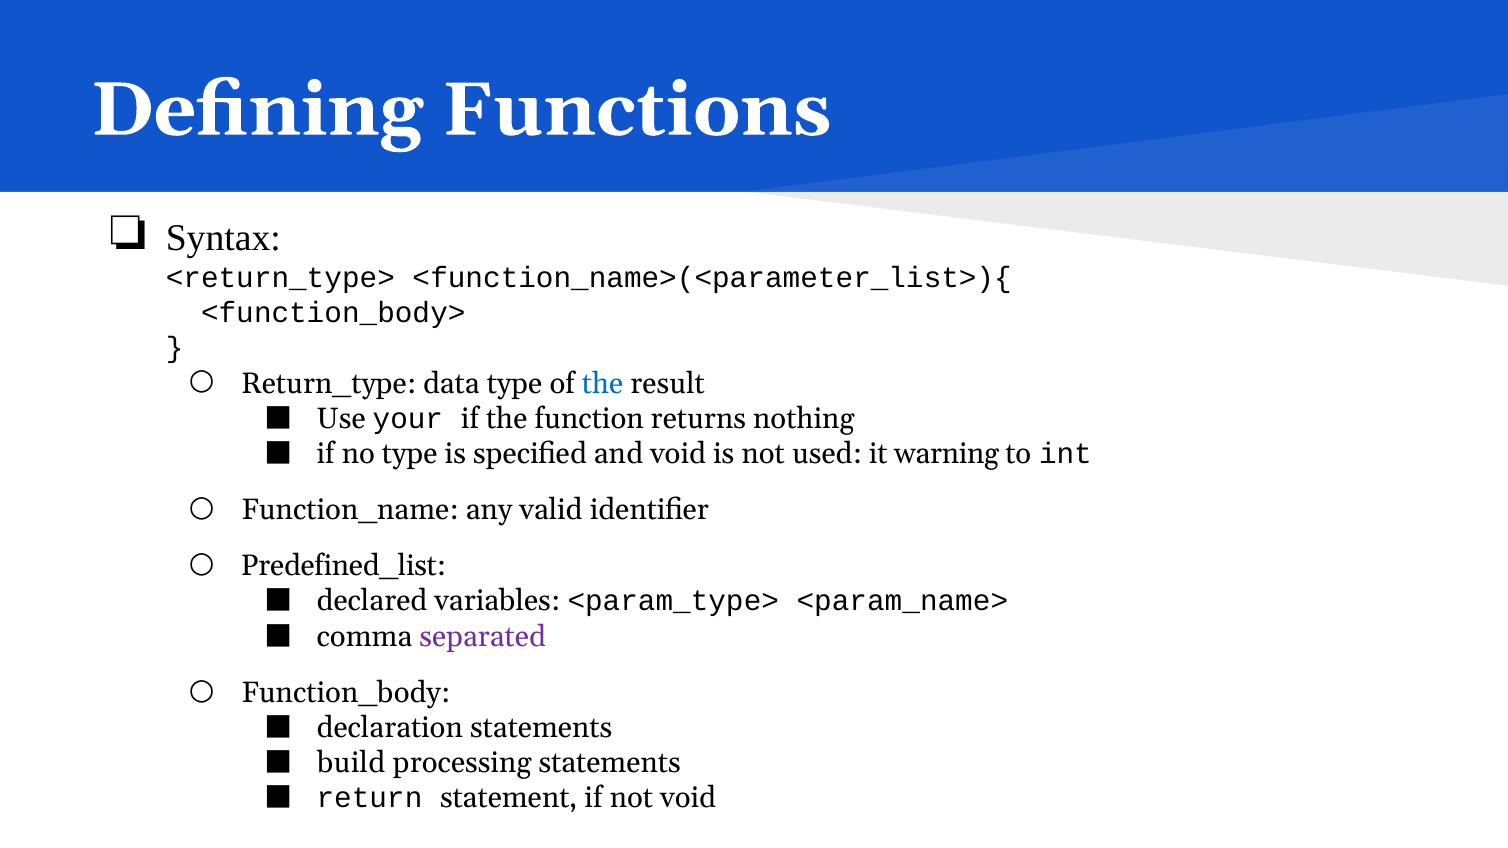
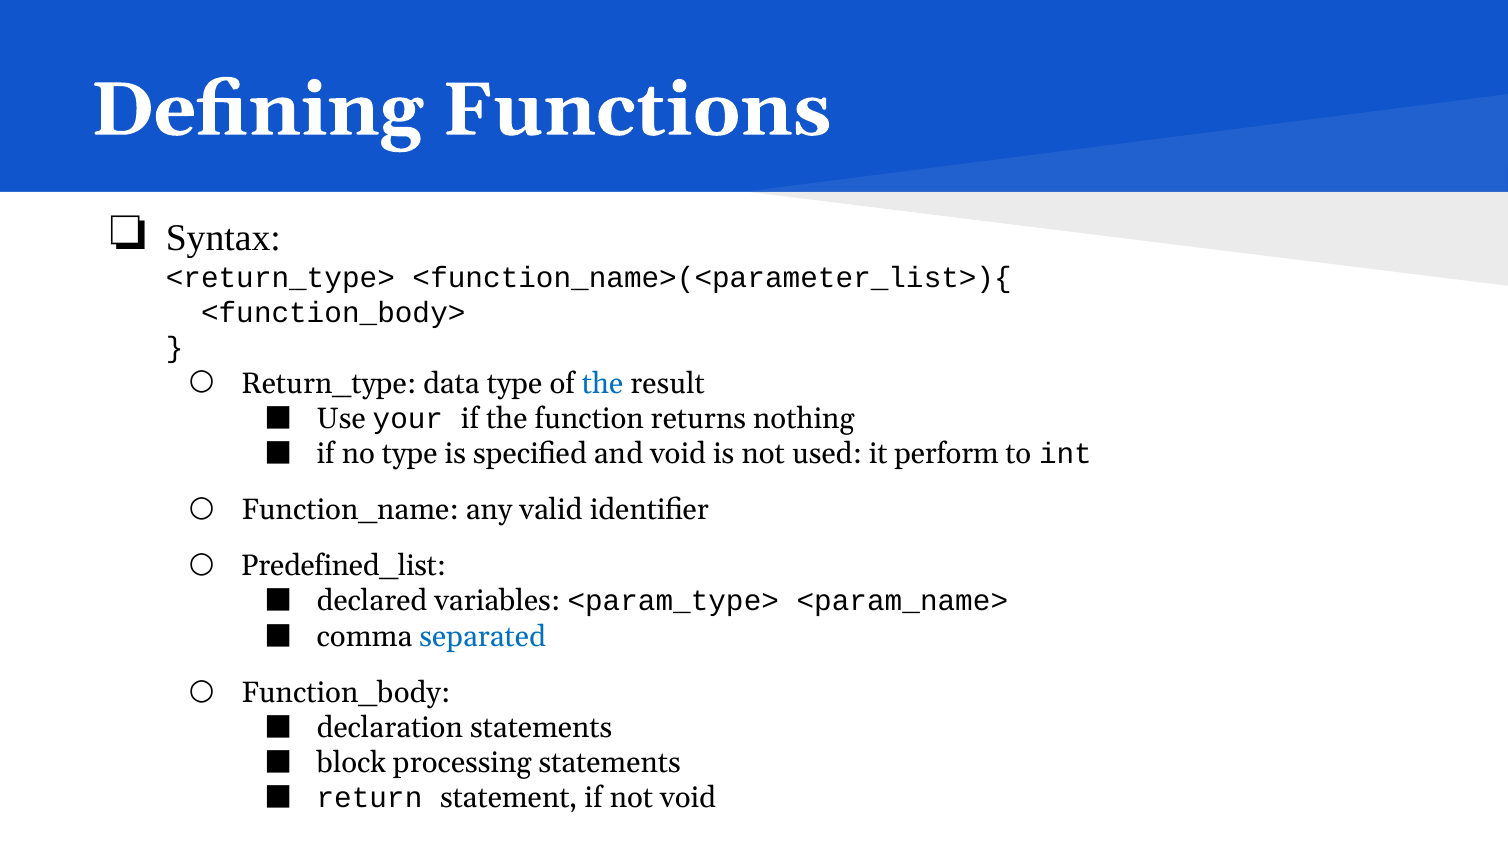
warning: warning -> perform (947, 454)
separated colour: purple -> blue (483, 637)
build: build -> block (351, 763)
